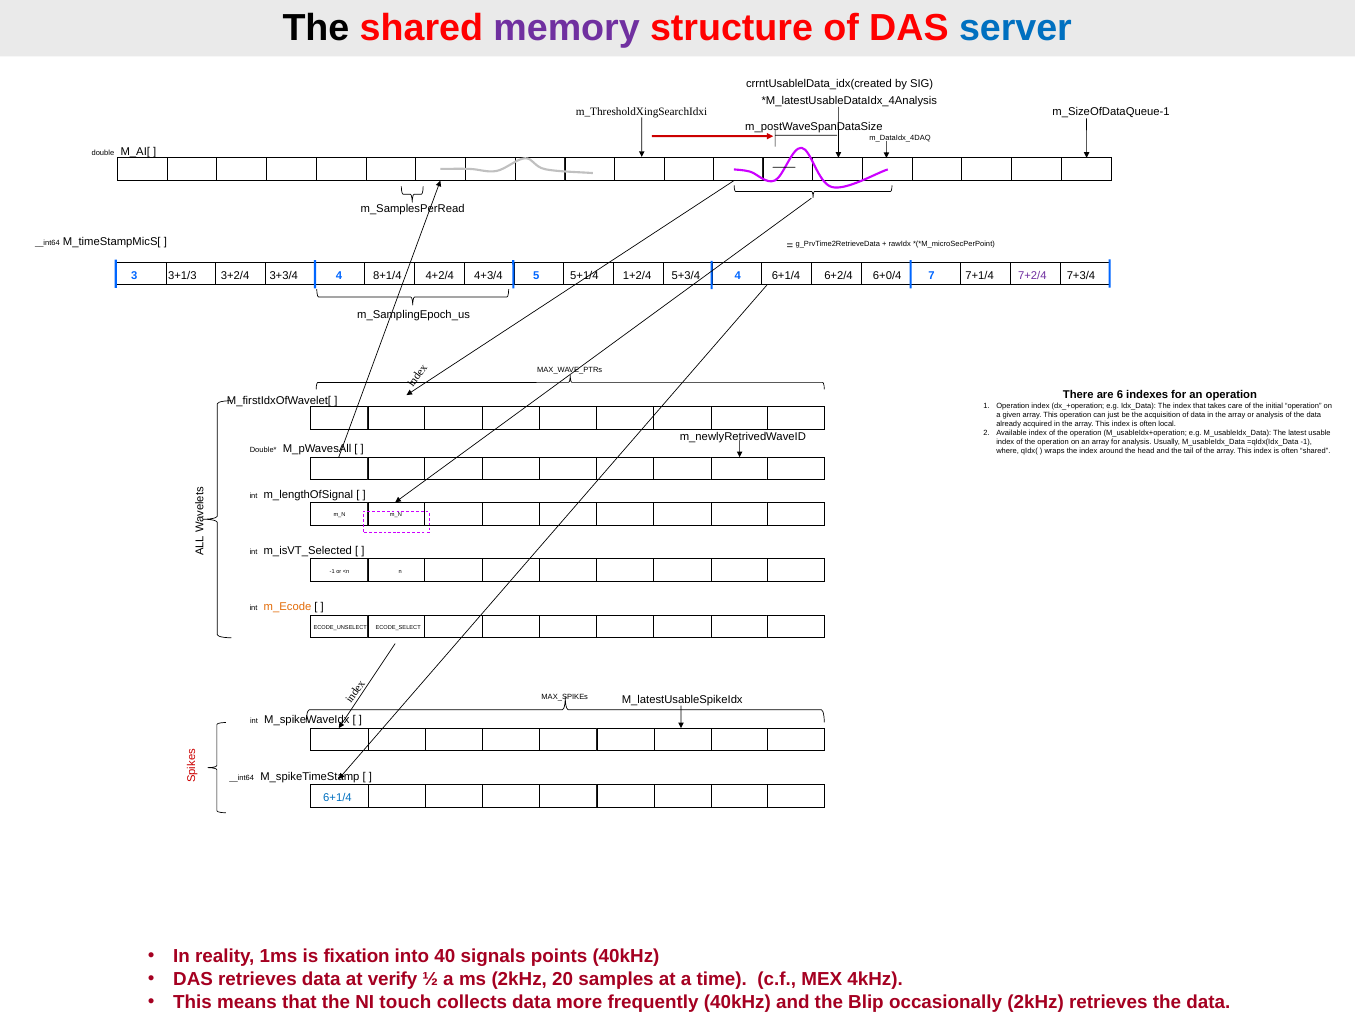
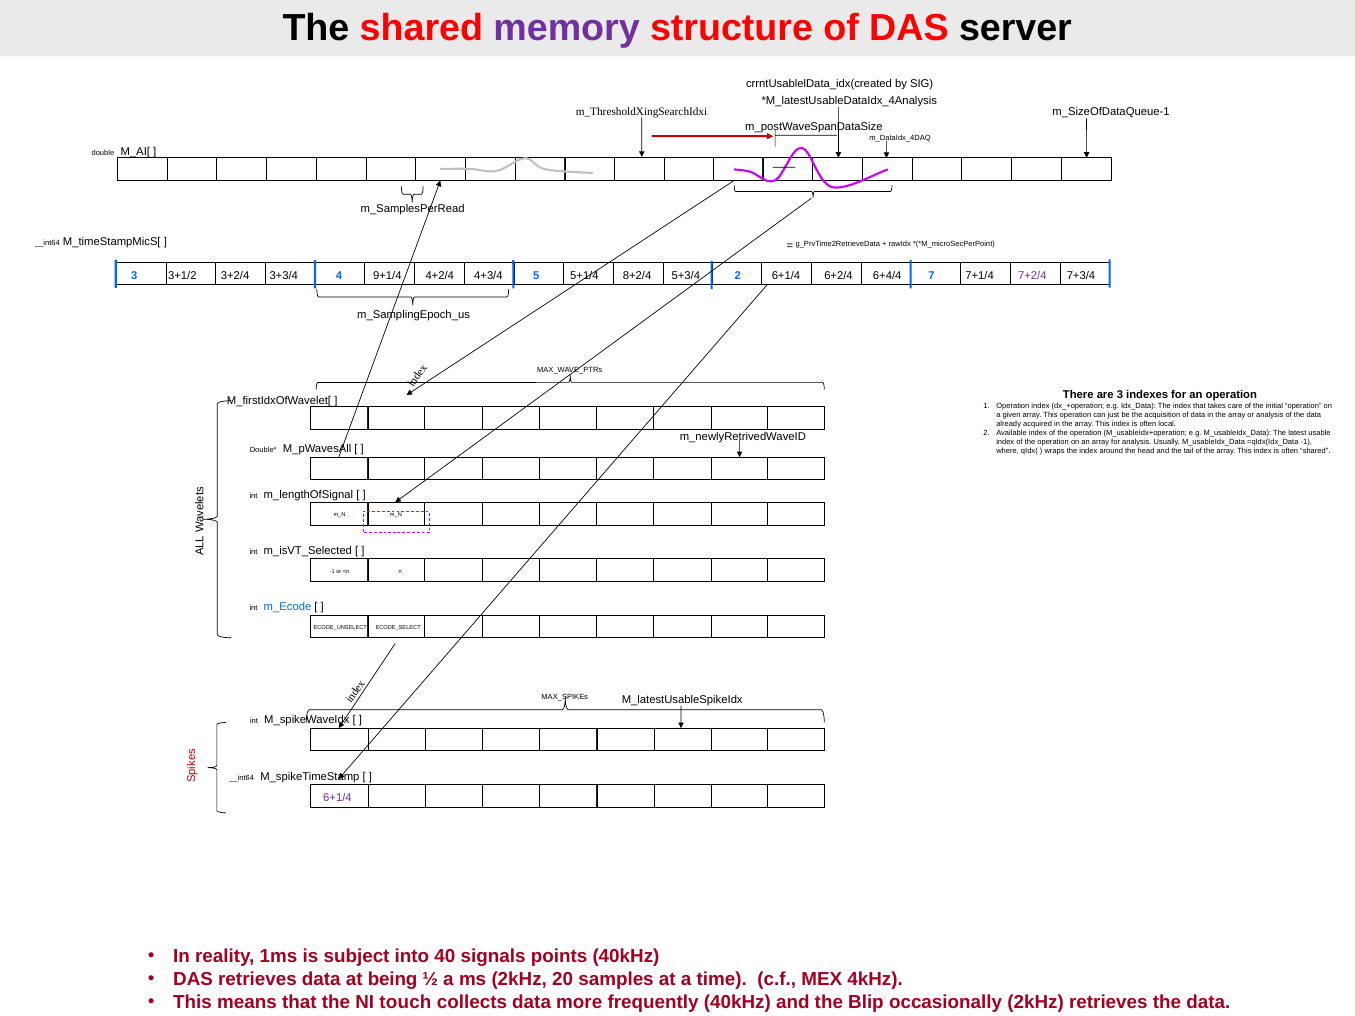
server colour: blue -> black (1015, 29)
8+1/4: 8+1/4 -> 9+1/4 (387, 276)
1+2/4: 1+2/4 -> 8+2/4 (637, 276)
5+3/4 4: 4 -> 2 (738, 276)
6+0/4: 6+0/4 -> 6+4/4 (887, 276)
3+1/3: 3+1/3 -> 3+1/2 (182, 276)
are 6: 6 -> 3 (1120, 395)
m_Ecode colour: orange -> blue (288, 607)
6+1/4 colour: blue -> purple (337, 798)
fixation: fixation -> subject (357, 957)
verify: verify -> being (393, 980)
